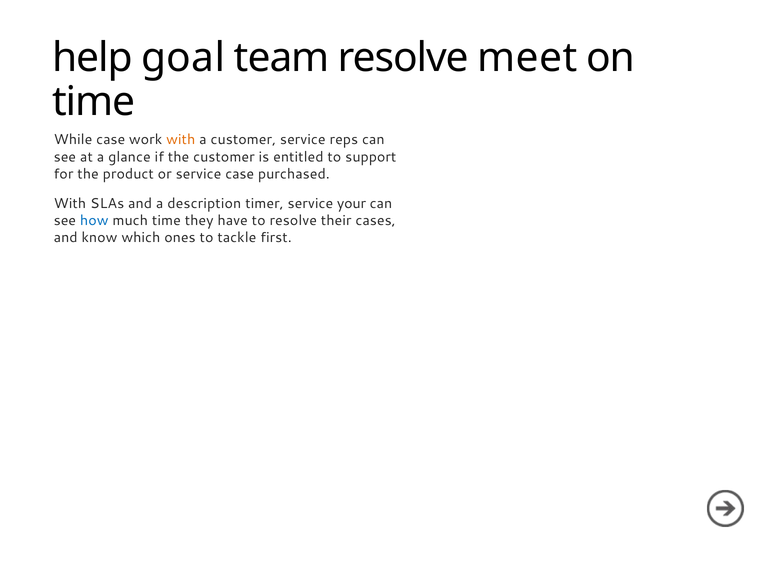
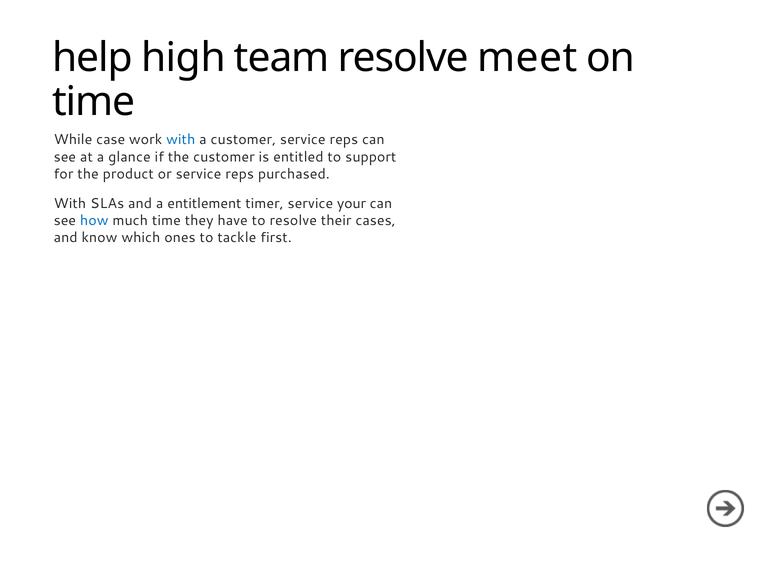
goal: goal -> high (183, 58)
with colour: orange -> blue (181, 139)
or service case: case -> reps (240, 174)
description: description -> entitlement (204, 203)
